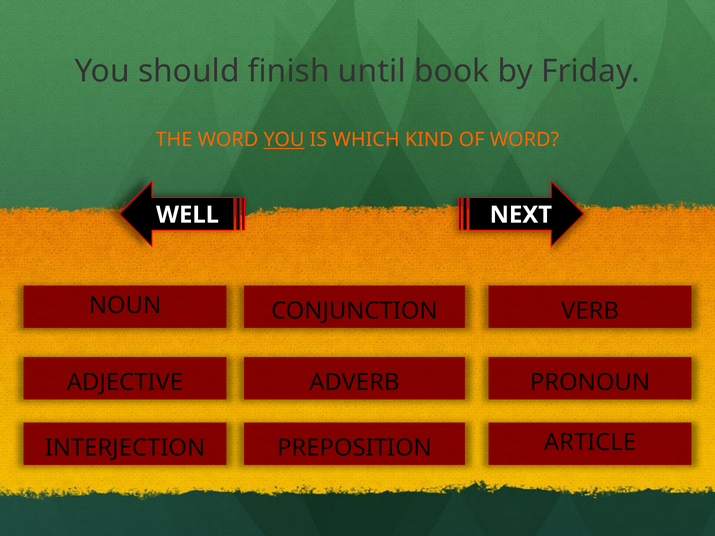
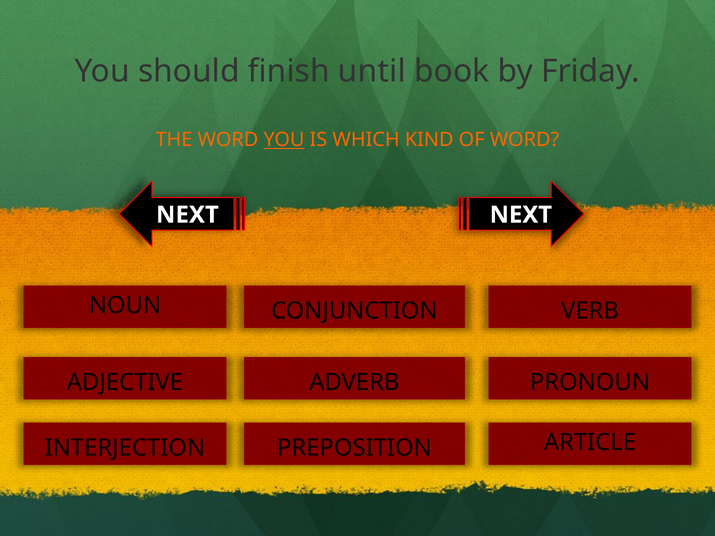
WELL: WELL -> NEXT (187, 215)
